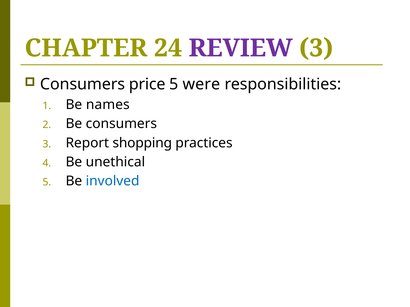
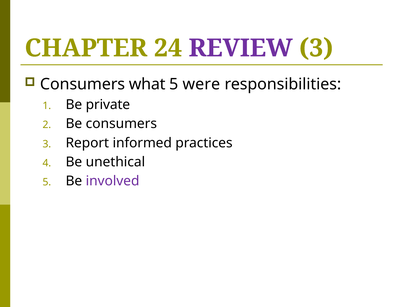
price: price -> what (147, 84)
names: names -> private (108, 105)
shopping: shopping -> informed (142, 143)
involved colour: blue -> purple (113, 181)
